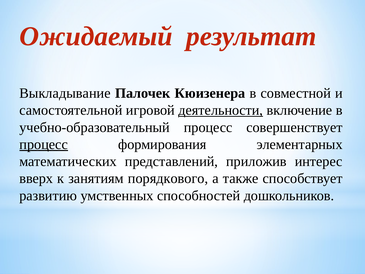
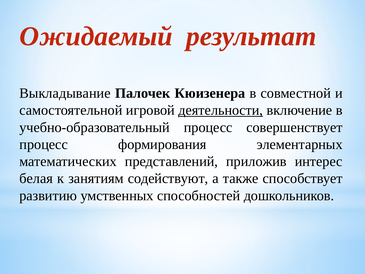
процесс underline: present -> none (44, 144)
вверх: вверх -> белая (36, 178)
порядкового: порядкового -> содействуют (168, 178)
